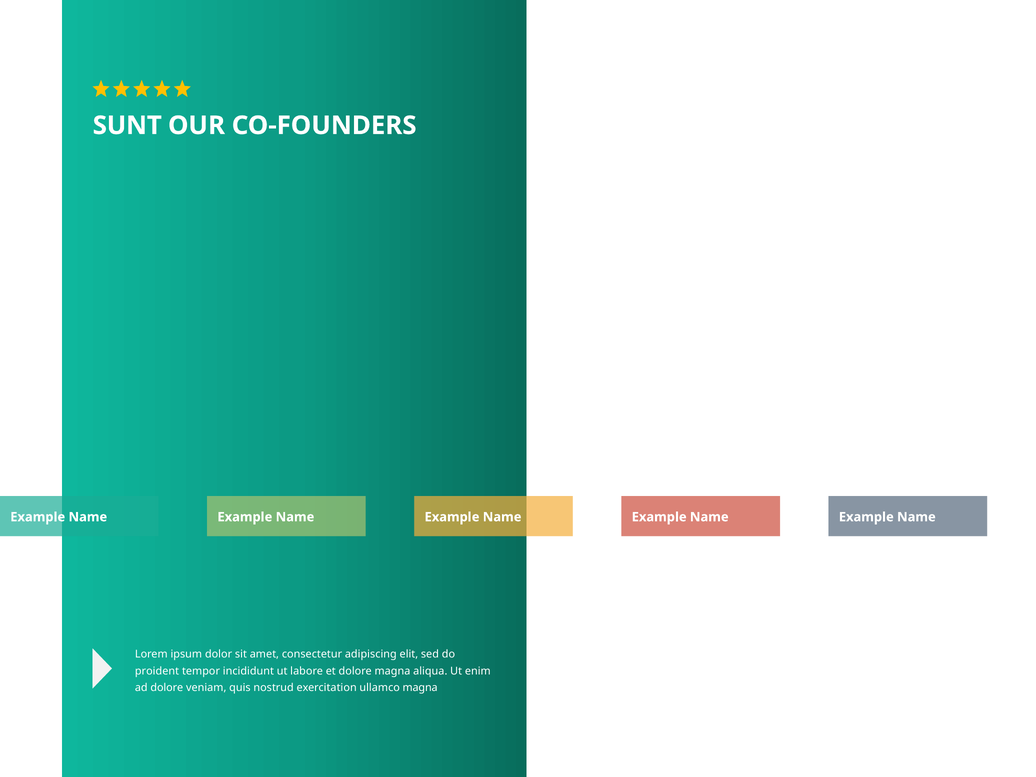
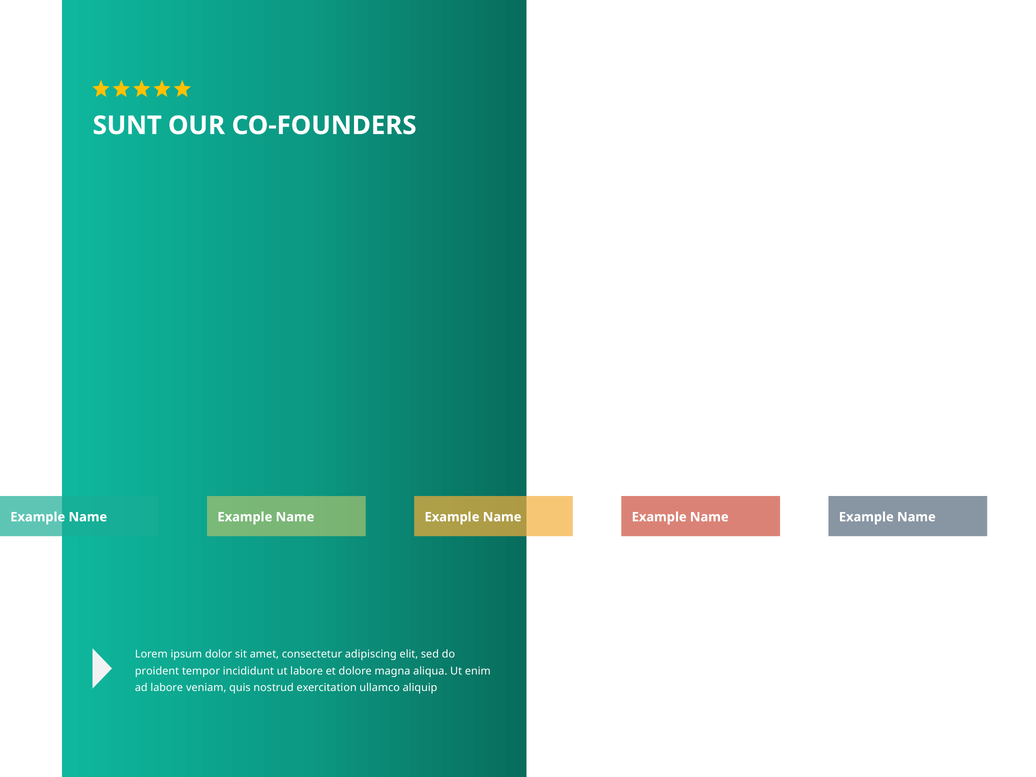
ad dolore: dolore -> labore (167, 688)
ullamco magna: magna -> aliquip (420, 688)
